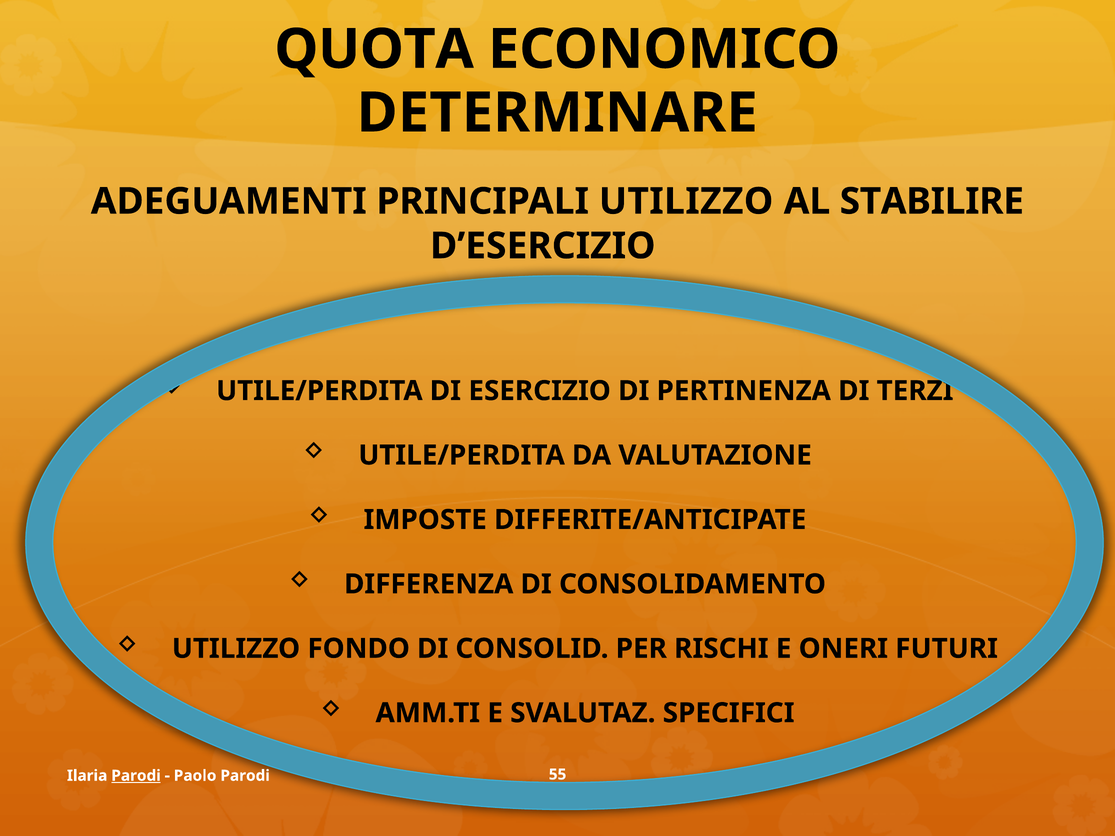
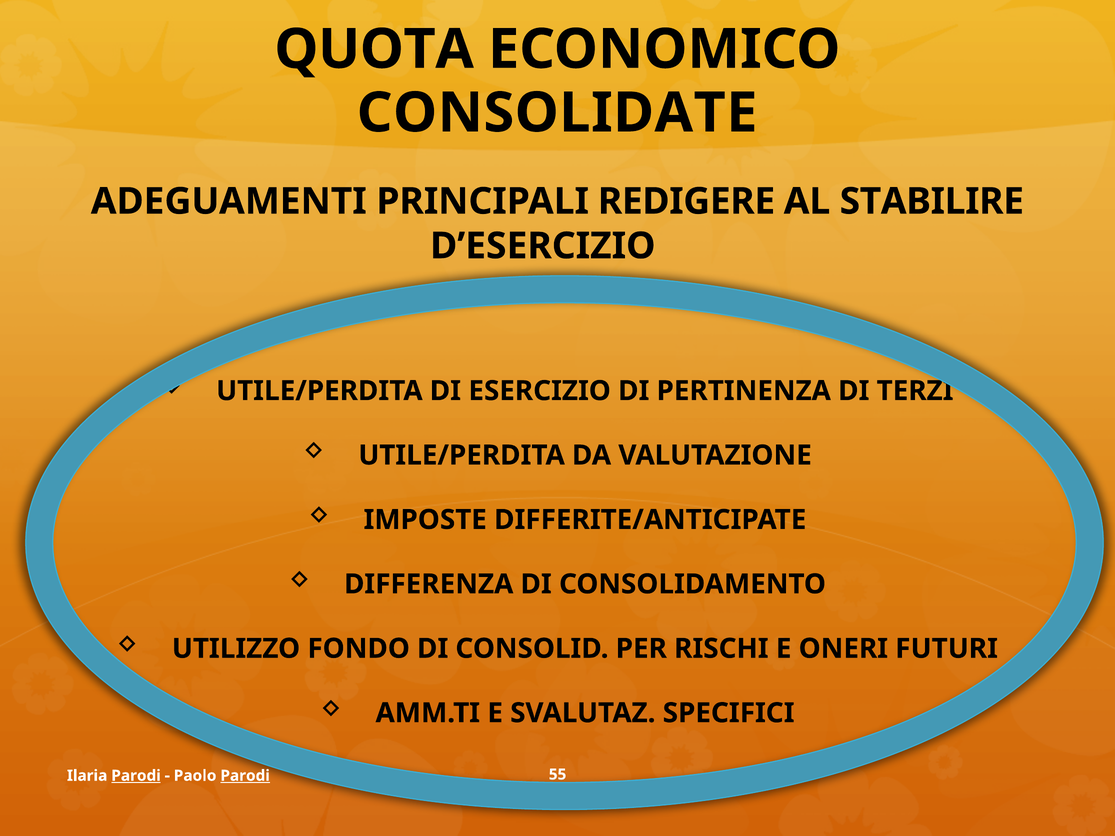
DETERMINARE: DETERMINARE -> CONSOLIDATE (557, 113)
PRINCIPALI UTILIZZO: UTILIZZO -> REDIGERE (686, 201)
Parodi underline: none -> present (245, 776)
